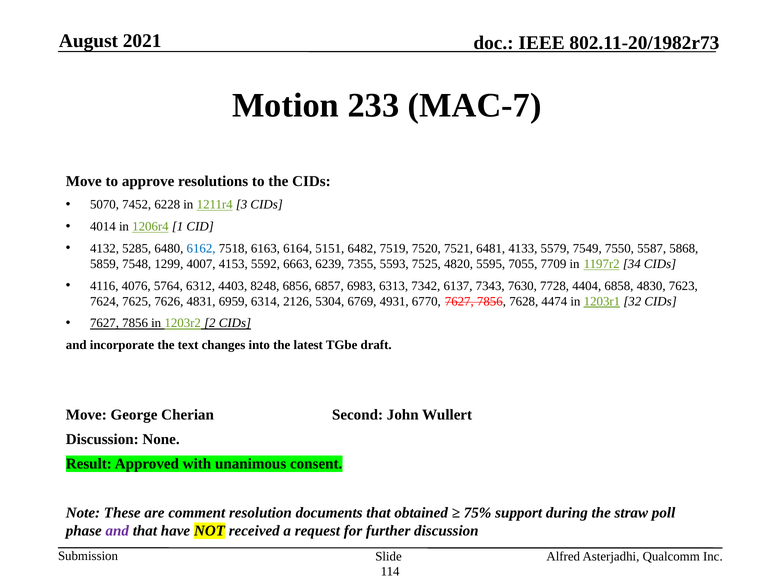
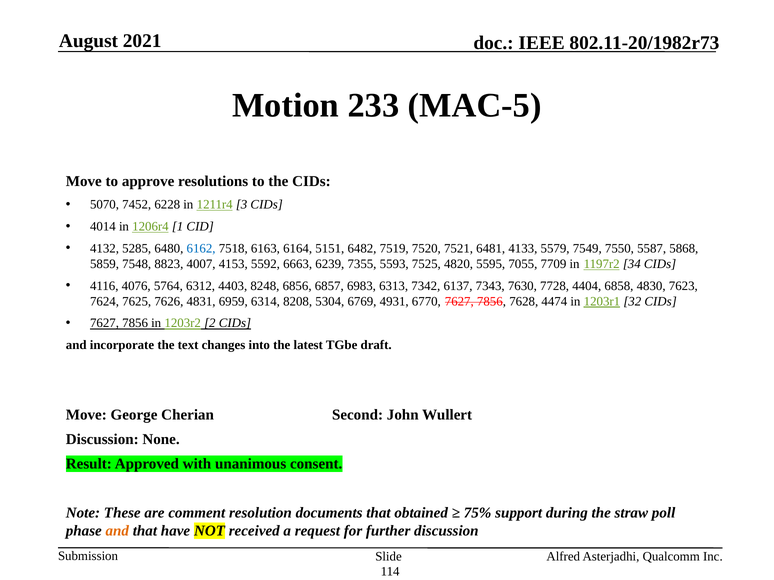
MAC-7: MAC-7 -> MAC-5 (475, 106)
1299: 1299 -> 8823 (169, 264)
2126: 2126 -> 8208 (298, 302)
and colour: purple -> orange (117, 531)
